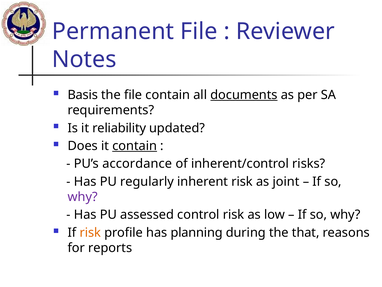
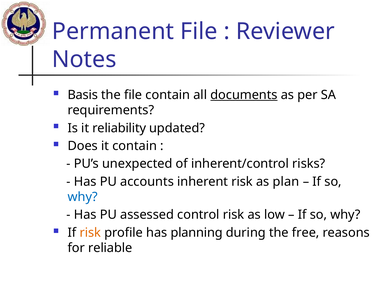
contain underline: present -> none (135, 146)
accordance: accordance -> unexpected (137, 163)
regularly: regularly -> accounts (147, 181)
joint: joint -> plan (286, 181)
why colour: purple -> blue (83, 197)
that: that -> free (306, 232)
reports: reports -> reliable (110, 248)
